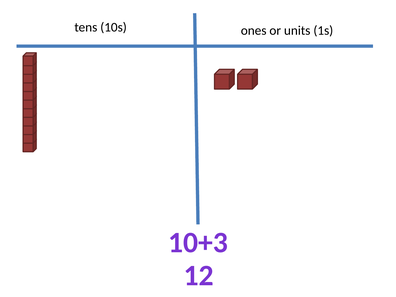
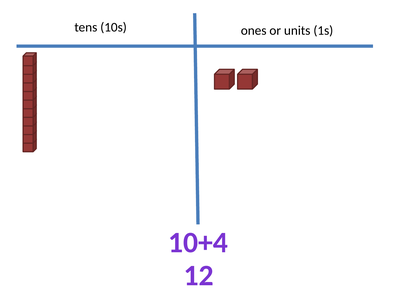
10+3: 10+3 -> 10+4 (198, 243)
